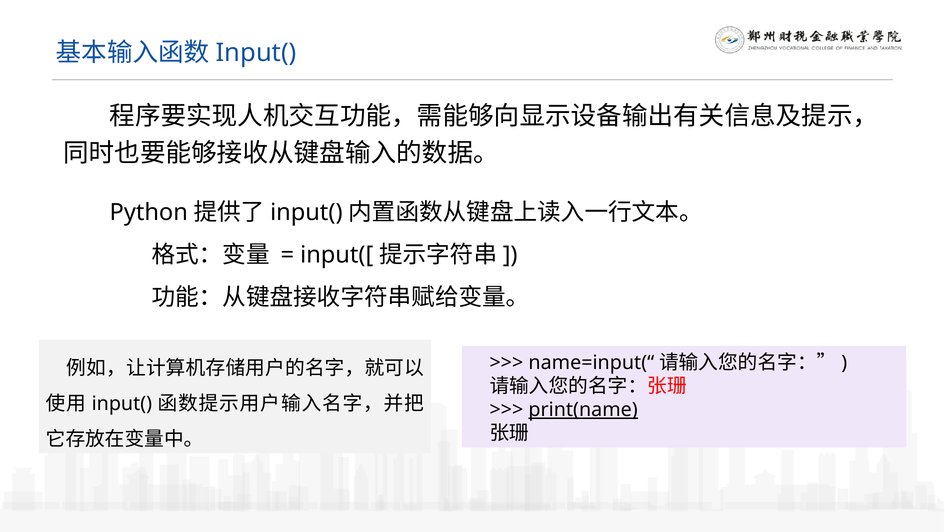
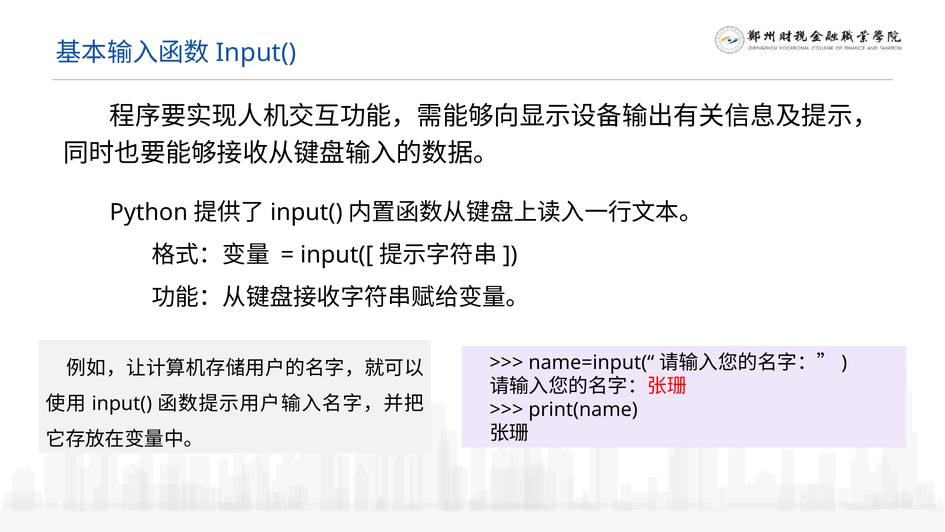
print(name underline: present -> none (583, 409)
